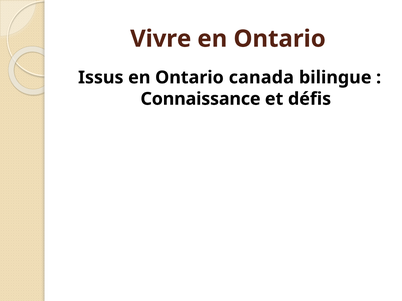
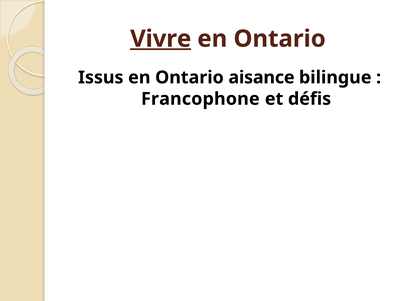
Vivre underline: none -> present (161, 39)
canada: canada -> aisance (261, 78)
Connaissance: Connaissance -> Francophone (200, 99)
